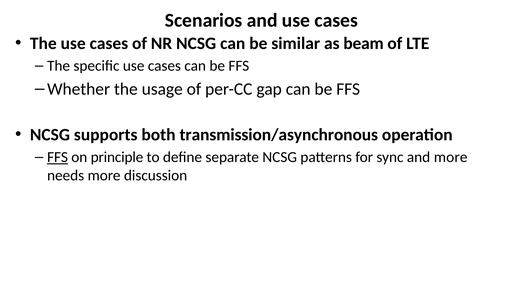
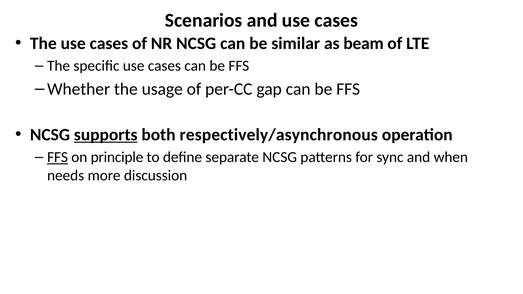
supports underline: none -> present (106, 135)
transmission/asynchronous: transmission/asynchronous -> respectively/asynchronous (279, 135)
and more: more -> when (451, 157)
